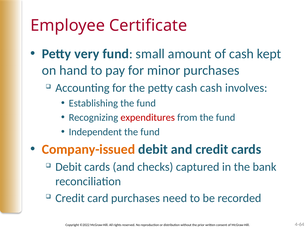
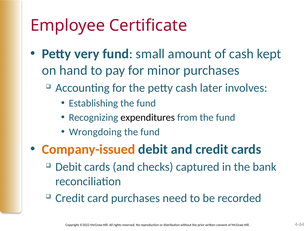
cash cash: cash -> later (211, 88)
expenditures colour: red -> black (148, 118)
Independent: Independent -> Wrongdoing (95, 132)
